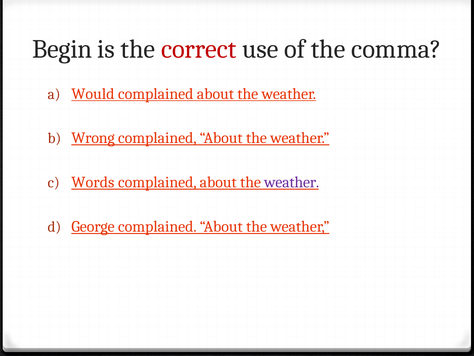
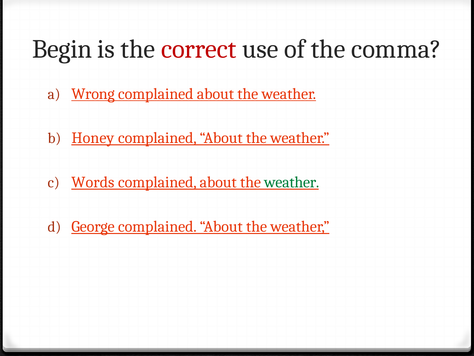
Would: Would -> Wrong (93, 94)
Wrong: Wrong -> Honey (93, 138)
weather colour: purple -> green (292, 182)
